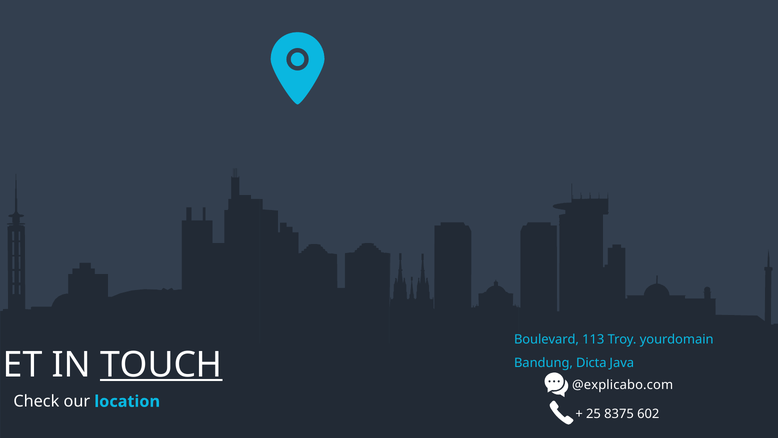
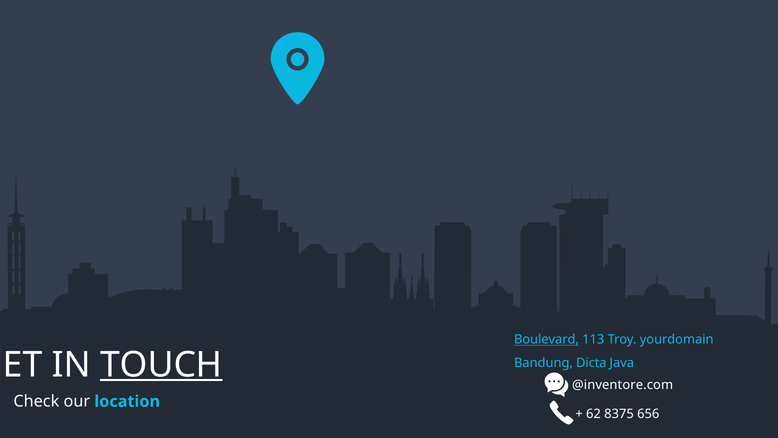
Boulevard underline: none -> present (546, 339)
@explicabo.com: @explicabo.com -> @inventore.com (623, 385)
25: 25 -> 62 (593, 414)
602: 602 -> 656 (648, 414)
